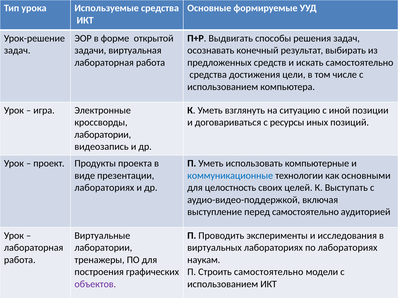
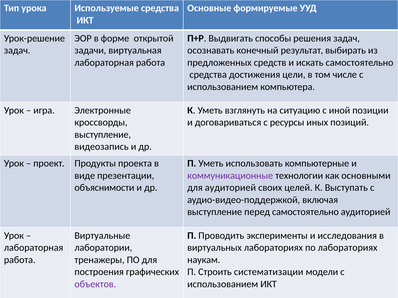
лаборатории: лаборатории -> выступление (103, 135)
коммуникационные colour: blue -> purple (230, 176)
лабораториях: лабораториях -> объяснимости (104, 188)
для целостность: целостность -> аудиторией (230, 188)
Строить самостоятельно: самостоятельно -> систематизации (269, 272)
